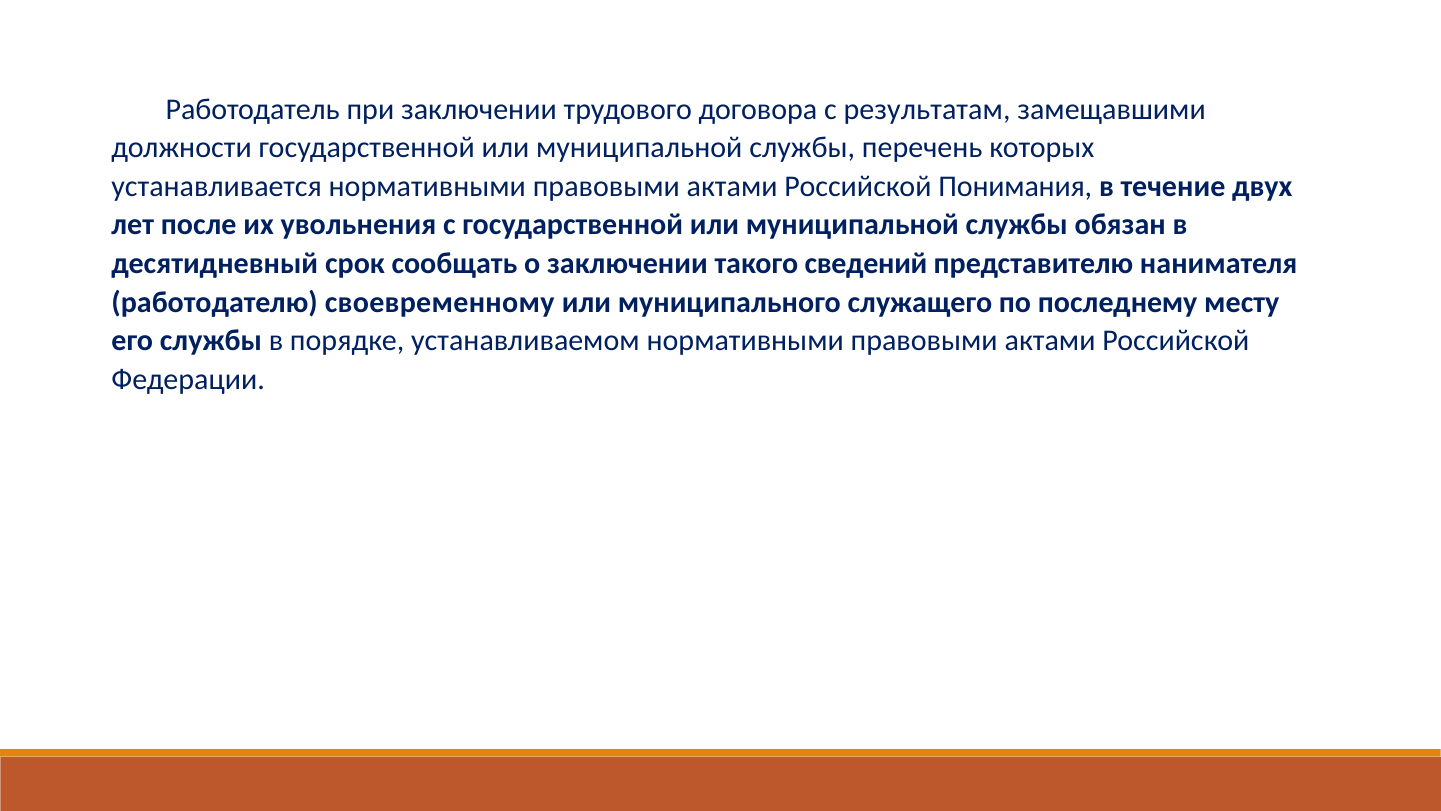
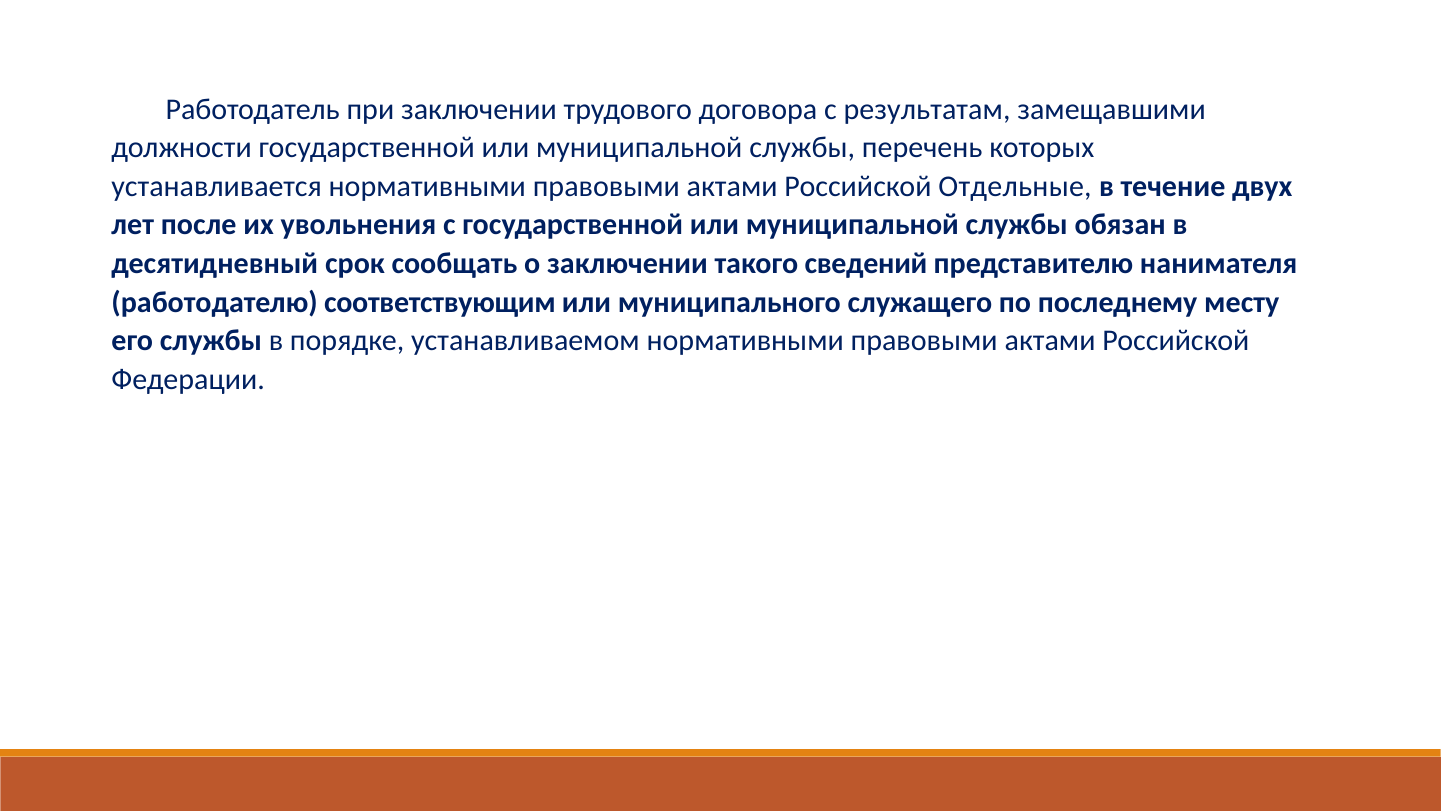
Понимания: Понимания -> Отдельные (1015, 186)
своевременному: своевременному -> соответствующим (440, 302)
